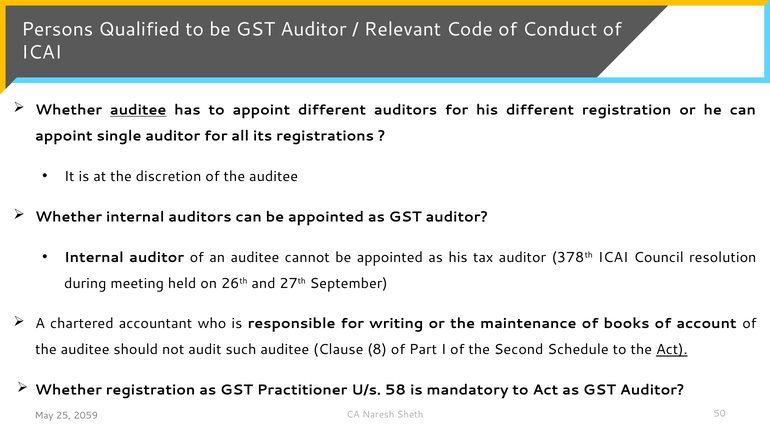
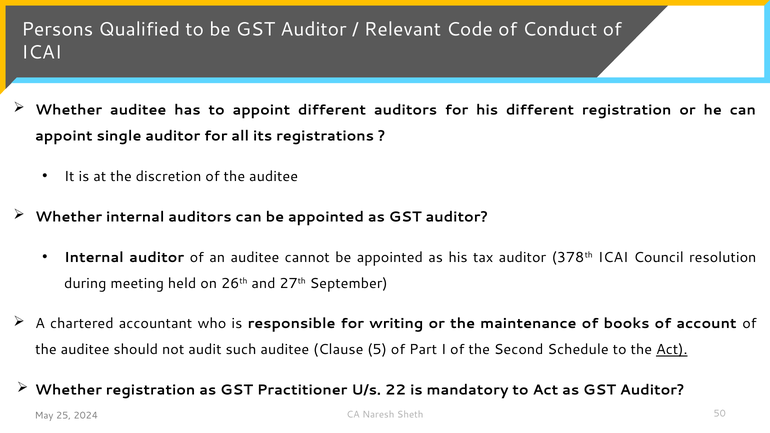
auditee underline: present -> none (138, 110)
8: 8 -> 5 (377, 350)
58: 58 -> 22 (395, 390)
2059: 2059 -> 2024 (86, 416)
